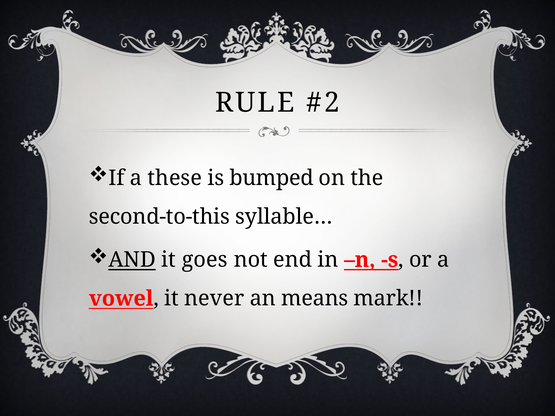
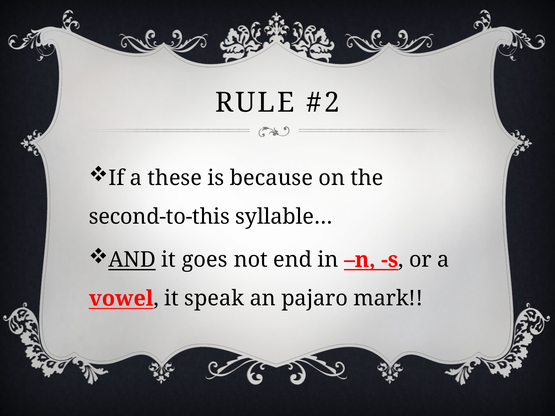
bumped: bumped -> because (271, 178)
never: never -> speak (214, 299)
means: means -> pajaro (315, 299)
